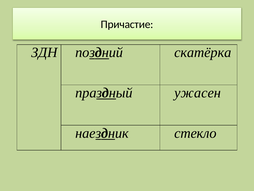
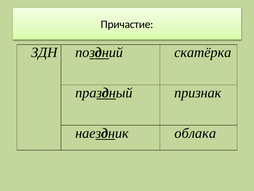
ужасен: ужасен -> признак (198, 93)
стекло: стекло -> облака (195, 133)
